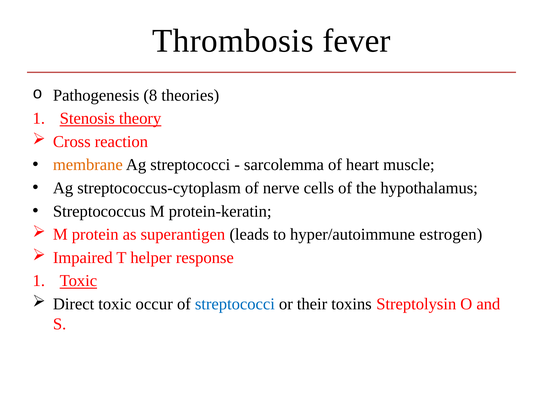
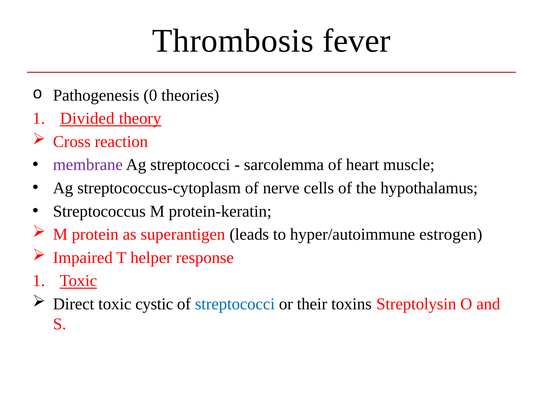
8: 8 -> 0 (150, 95)
Stenosis: Stenosis -> Divided (87, 118)
membrane colour: orange -> purple (88, 165)
occur: occur -> cystic (154, 304)
